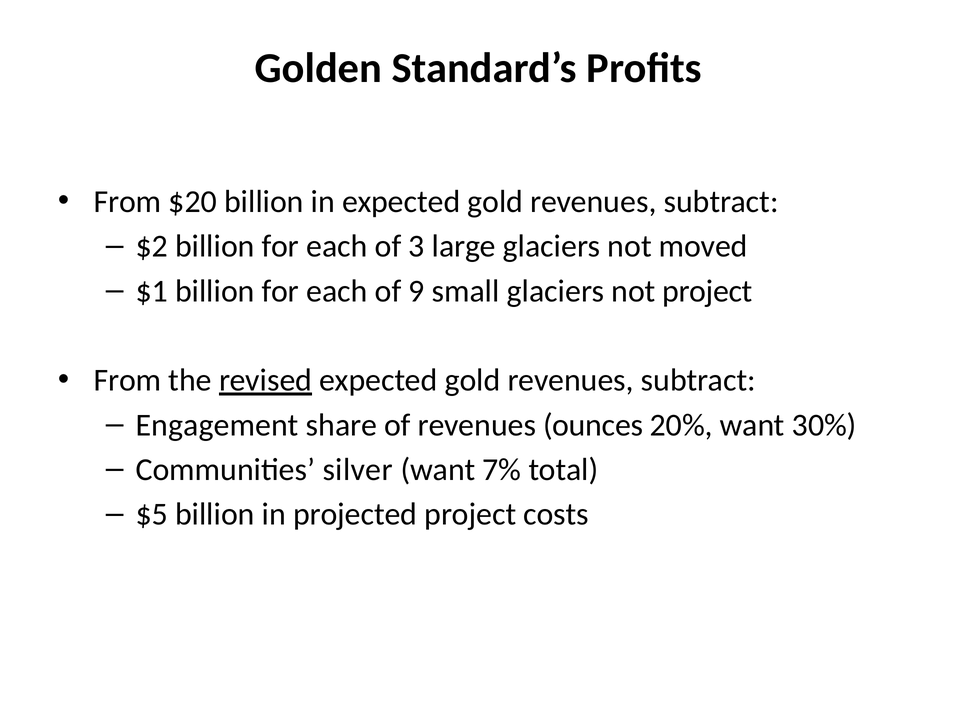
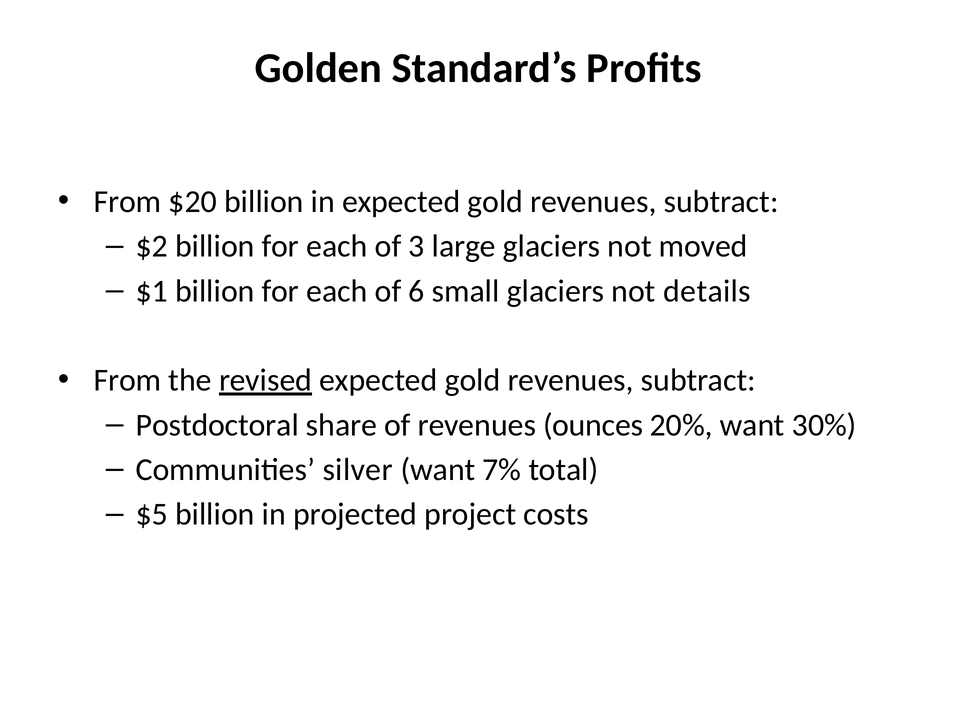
9: 9 -> 6 (417, 291)
not project: project -> details (707, 291)
Engagement: Engagement -> Postdoctoral (217, 425)
